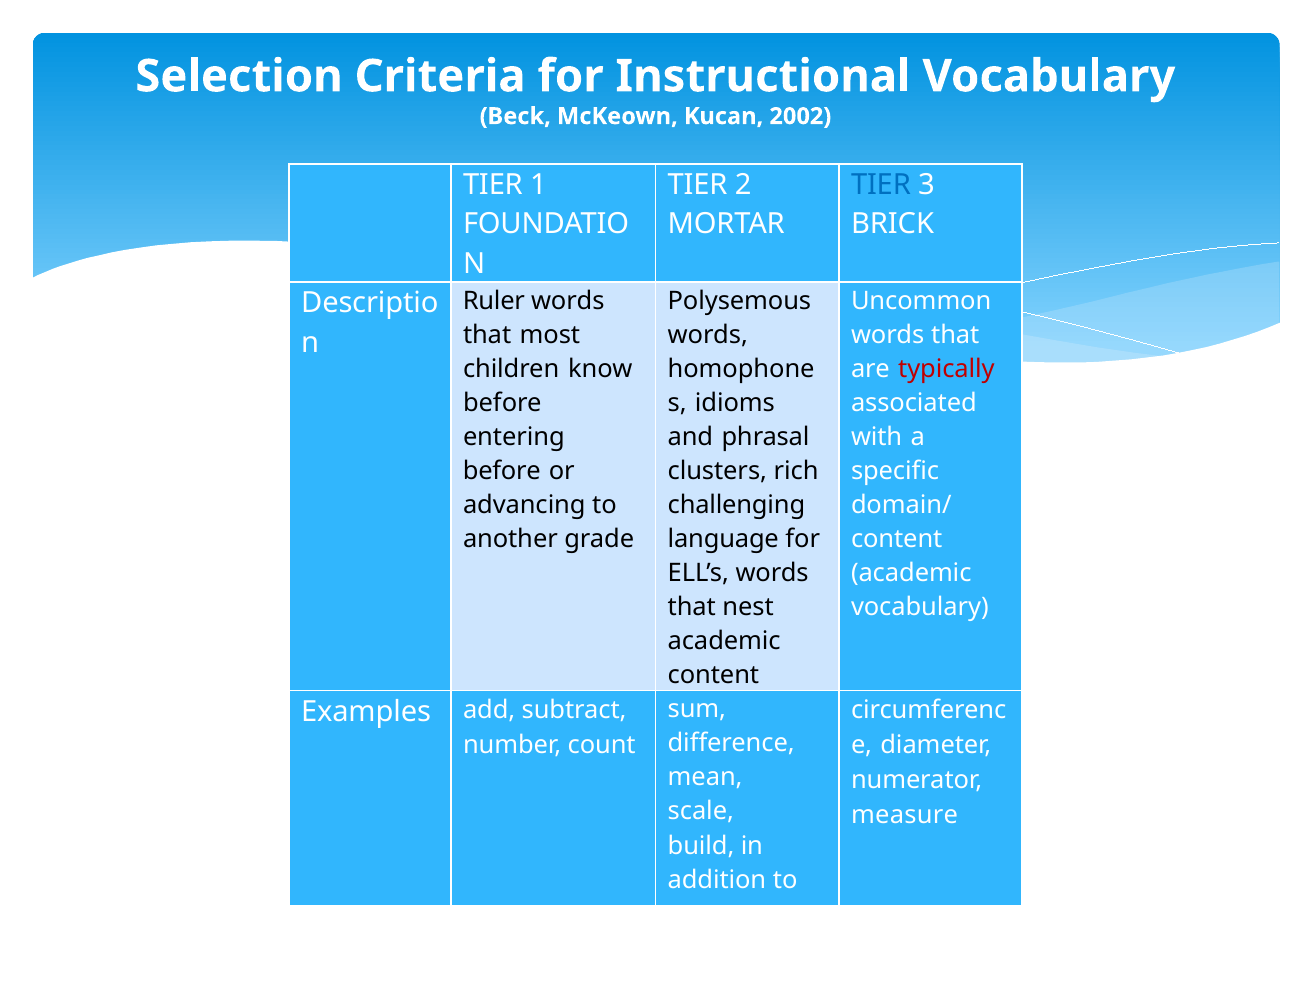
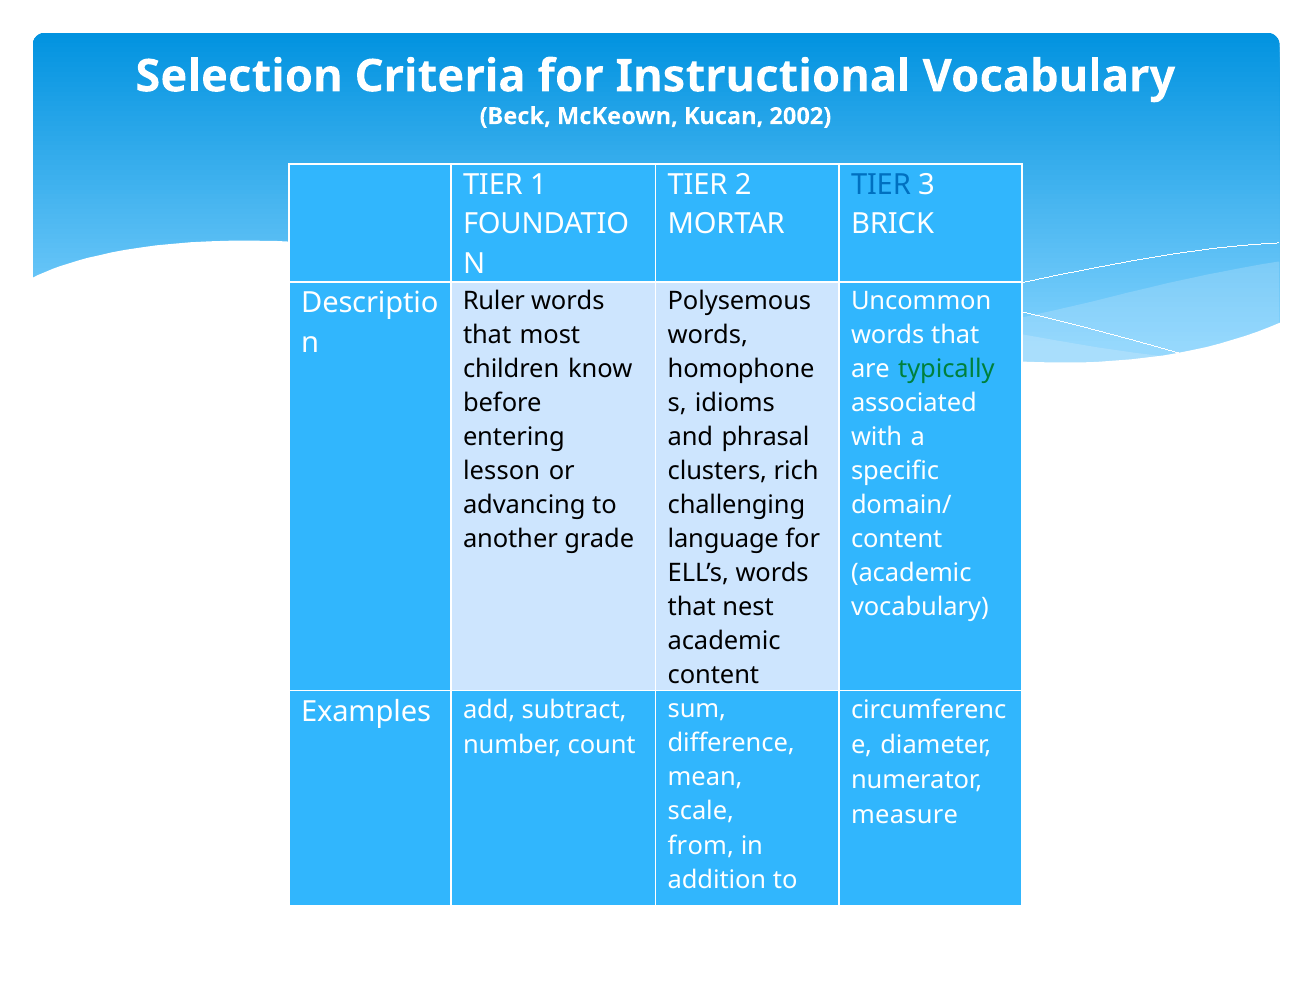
typically colour: red -> green (946, 369)
before: before -> lesson (502, 471)
build: build -> from (701, 846)
